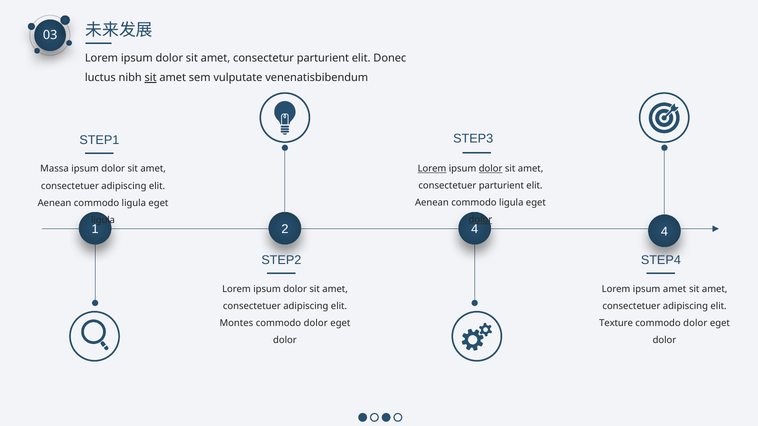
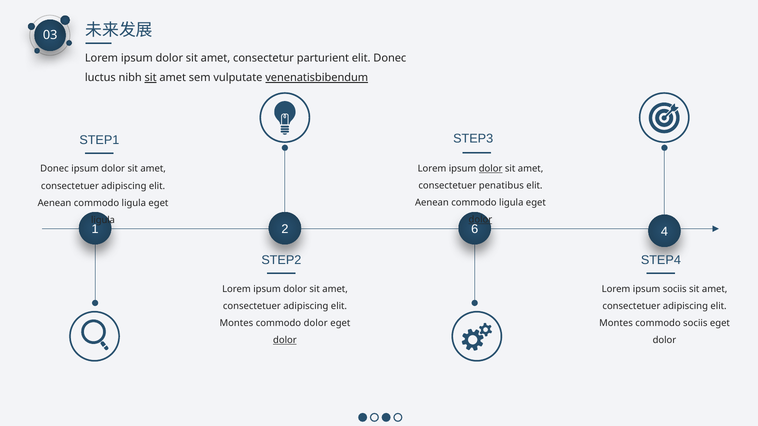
venenatisbibendum underline: none -> present (317, 78)
Lorem underline: present -> none (432, 169)
Massa: Massa -> Donec (55, 169)
consectetuer parturient: parturient -> penatibus (501, 186)
2 4: 4 -> 6 (475, 229)
ipsum amet: amet -> sociis (675, 289)
Texture: Texture -> Montes (616, 323)
dolor: dolor -> sociis (695, 323)
dolor underline: none -> present (285, 341)
